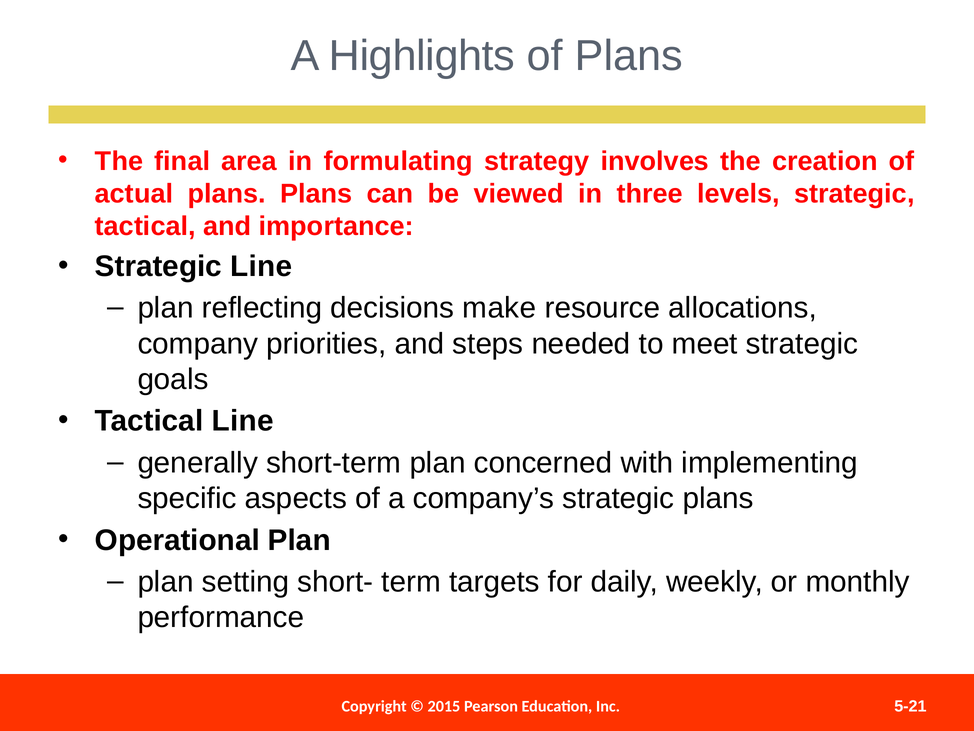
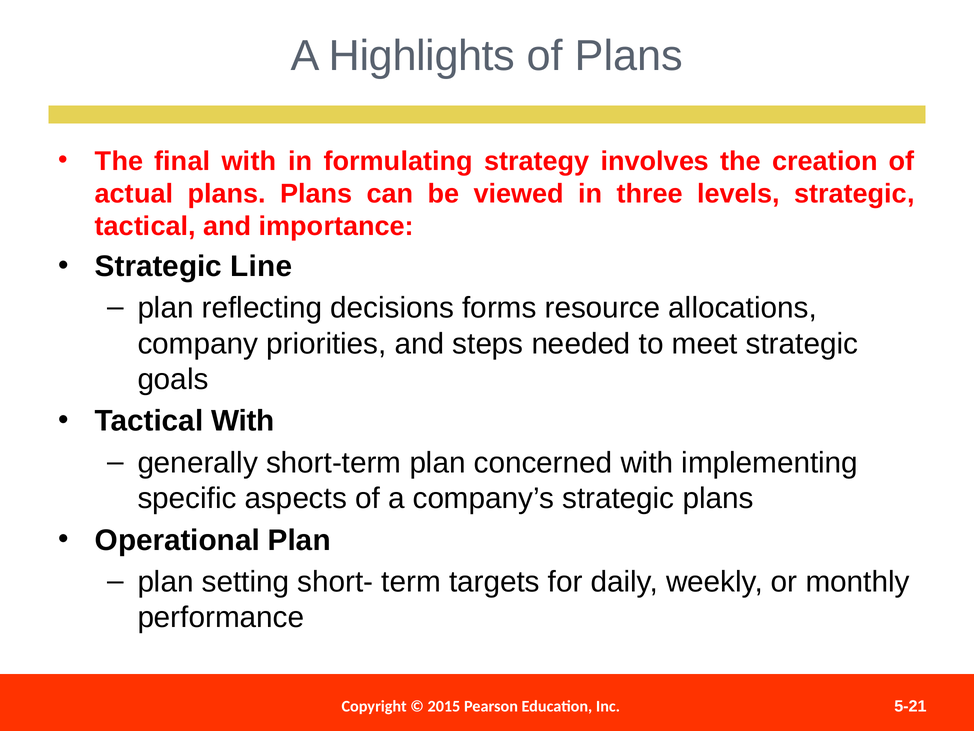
final area: area -> with (249, 161)
make: make -> forms (499, 308)
Tactical Line: Line -> With (243, 421)
